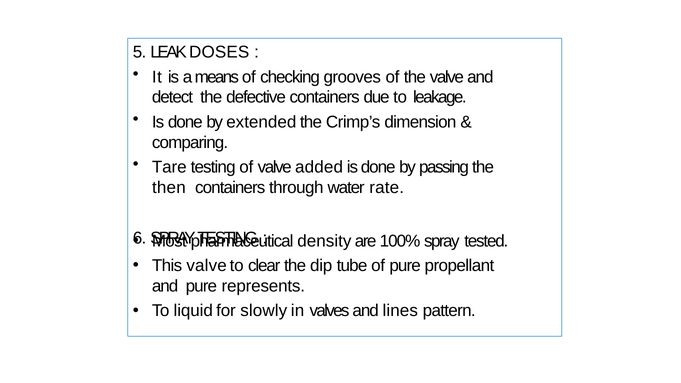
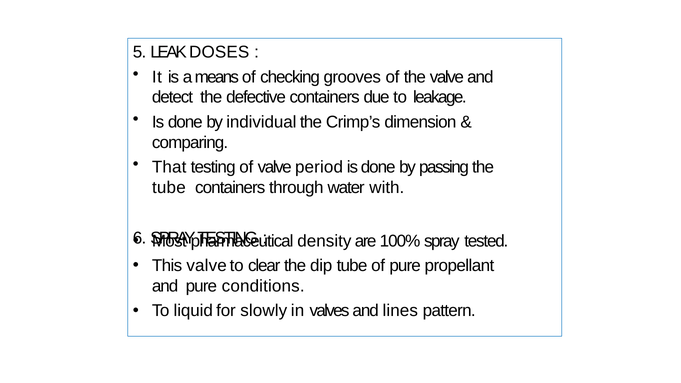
extended: extended -> individual (261, 122)
Tare: Tare -> That (169, 167)
added: added -> period (319, 167)
then: then -> tube (169, 188)
rate: rate -> with (387, 188)
represents: represents -> conditions (263, 286)
